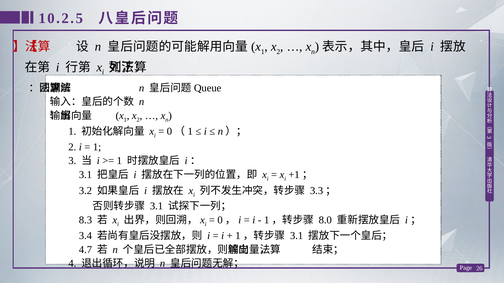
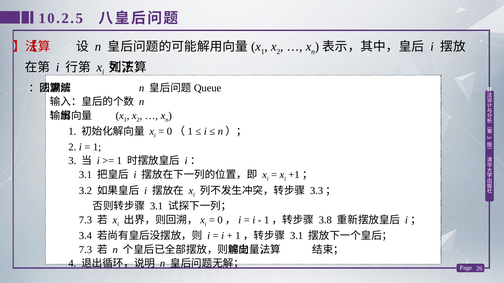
8.3: 8.3 -> 7.3 (85, 221)
8.0: 8.0 -> 3.8 (325, 221)
4.7: 4.7 -> 7.3 (85, 250)
